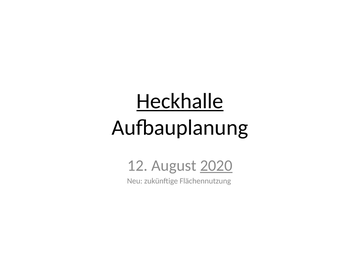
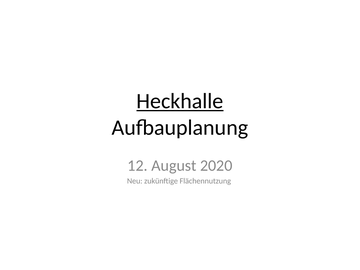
2020 underline: present -> none (216, 166)
